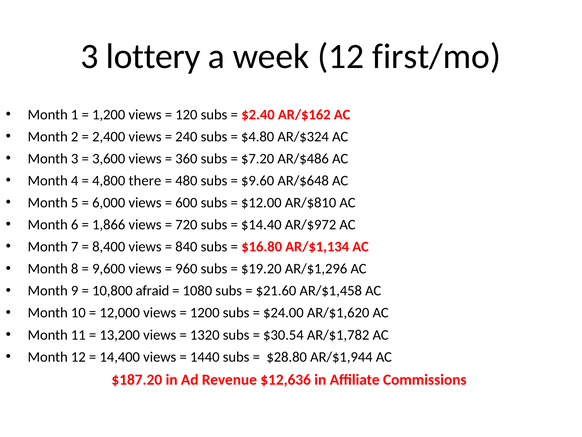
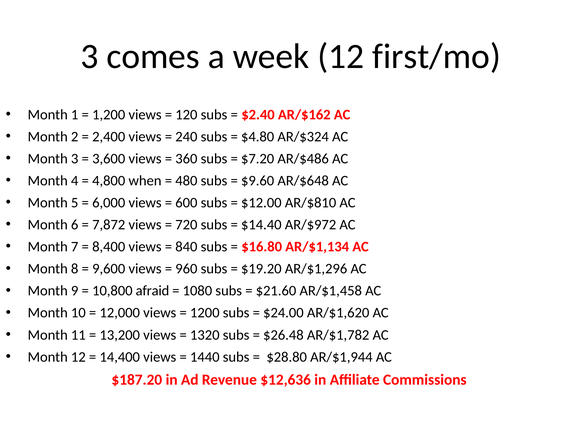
lottery: lottery -> comes (153, 56)
there: there -> when (145, 180)
1,866: 1,866 -> 7,872 (109, 224)
$30.54: $30.54 -> $26.48 (283, 334)
